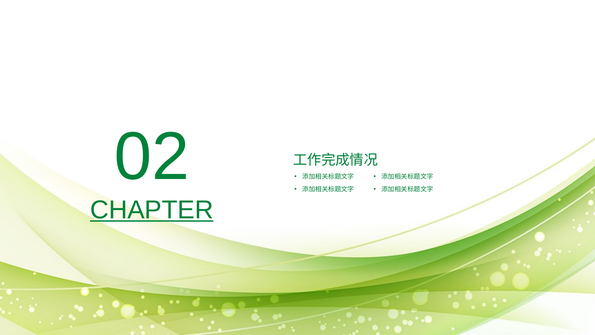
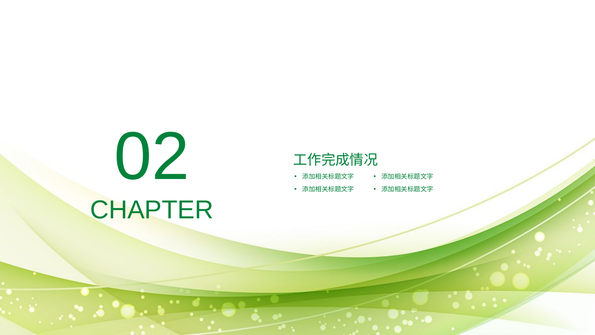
CHAPTER underline: present -> none (152, 210)
